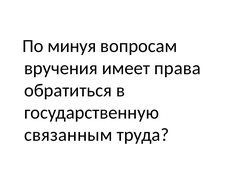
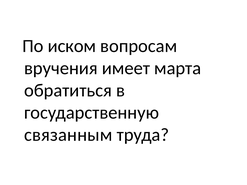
минуя: минуя -> иском (72, 46)
права: права -> марта (178, 68)
